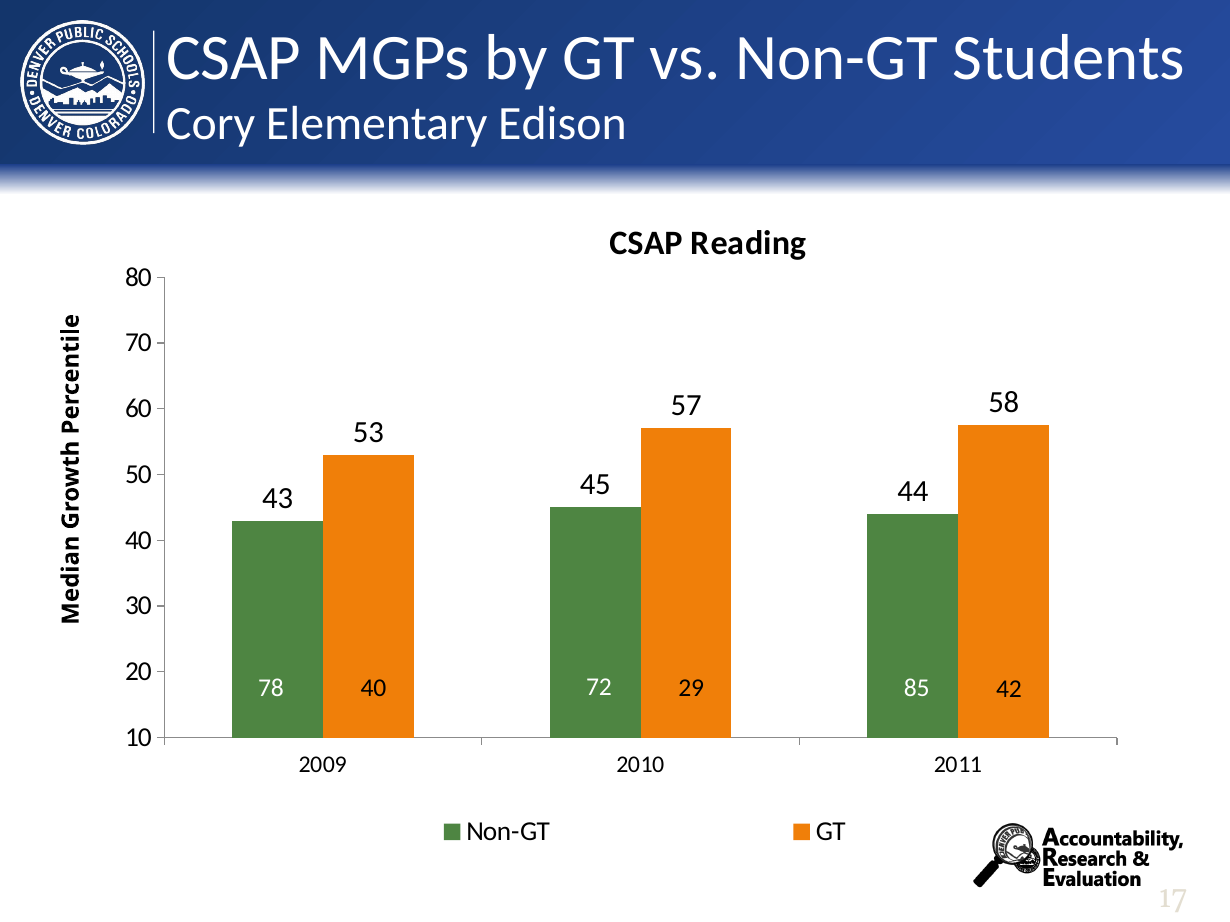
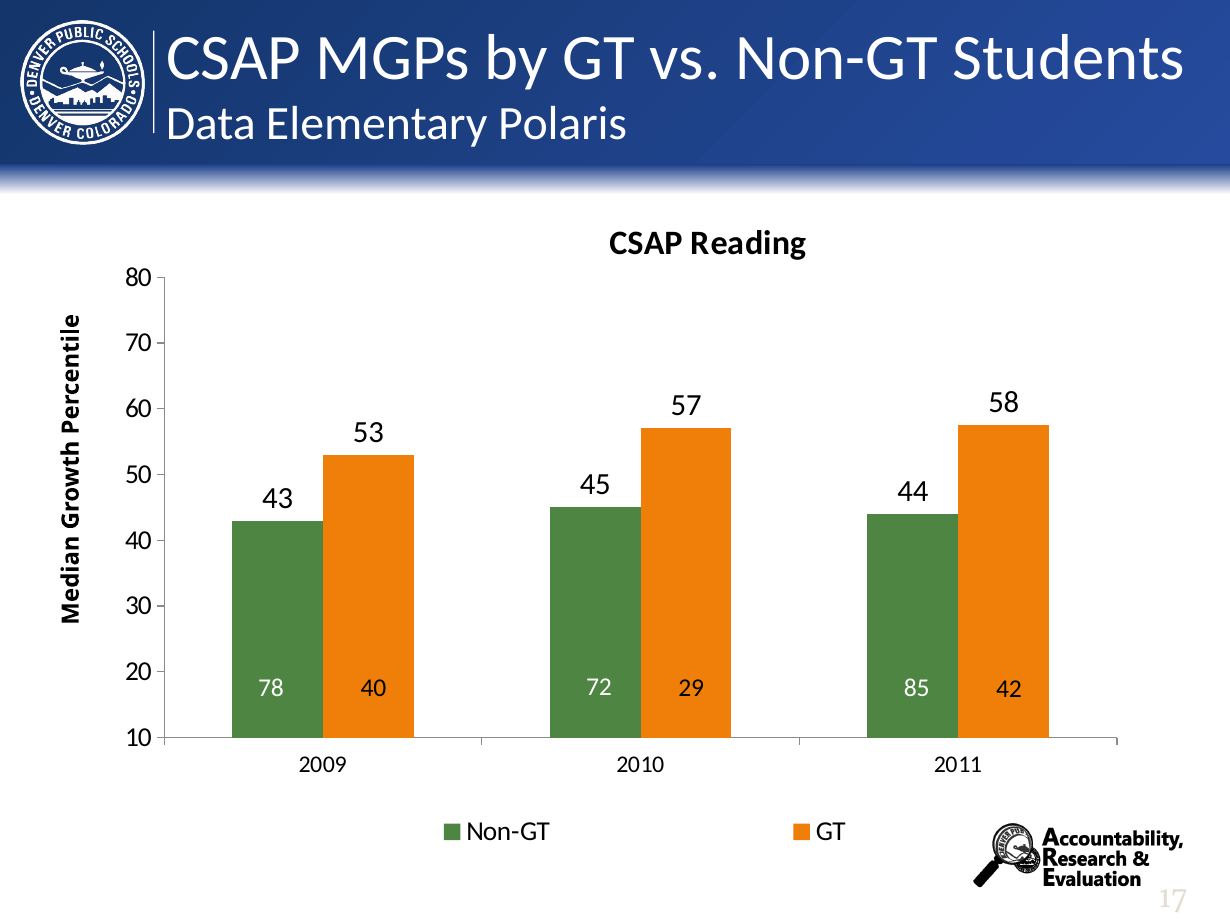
Cory: Cory -> Data (211, 124)
Edison: Edison -> Polaris (563, 124)
